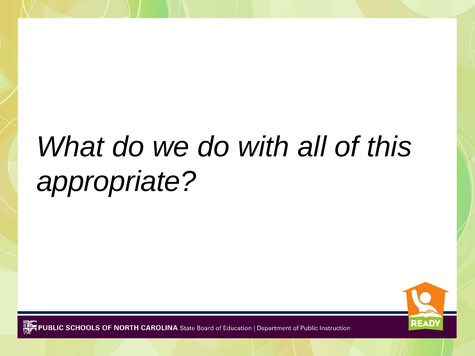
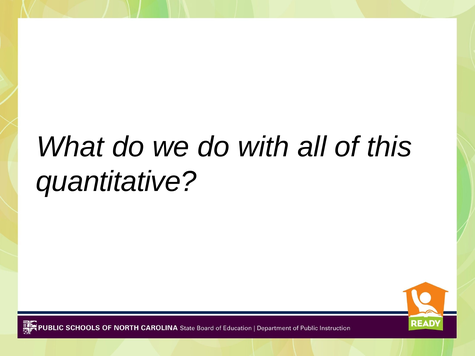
appropriate: appropriate -> quantitative (116, 182)
